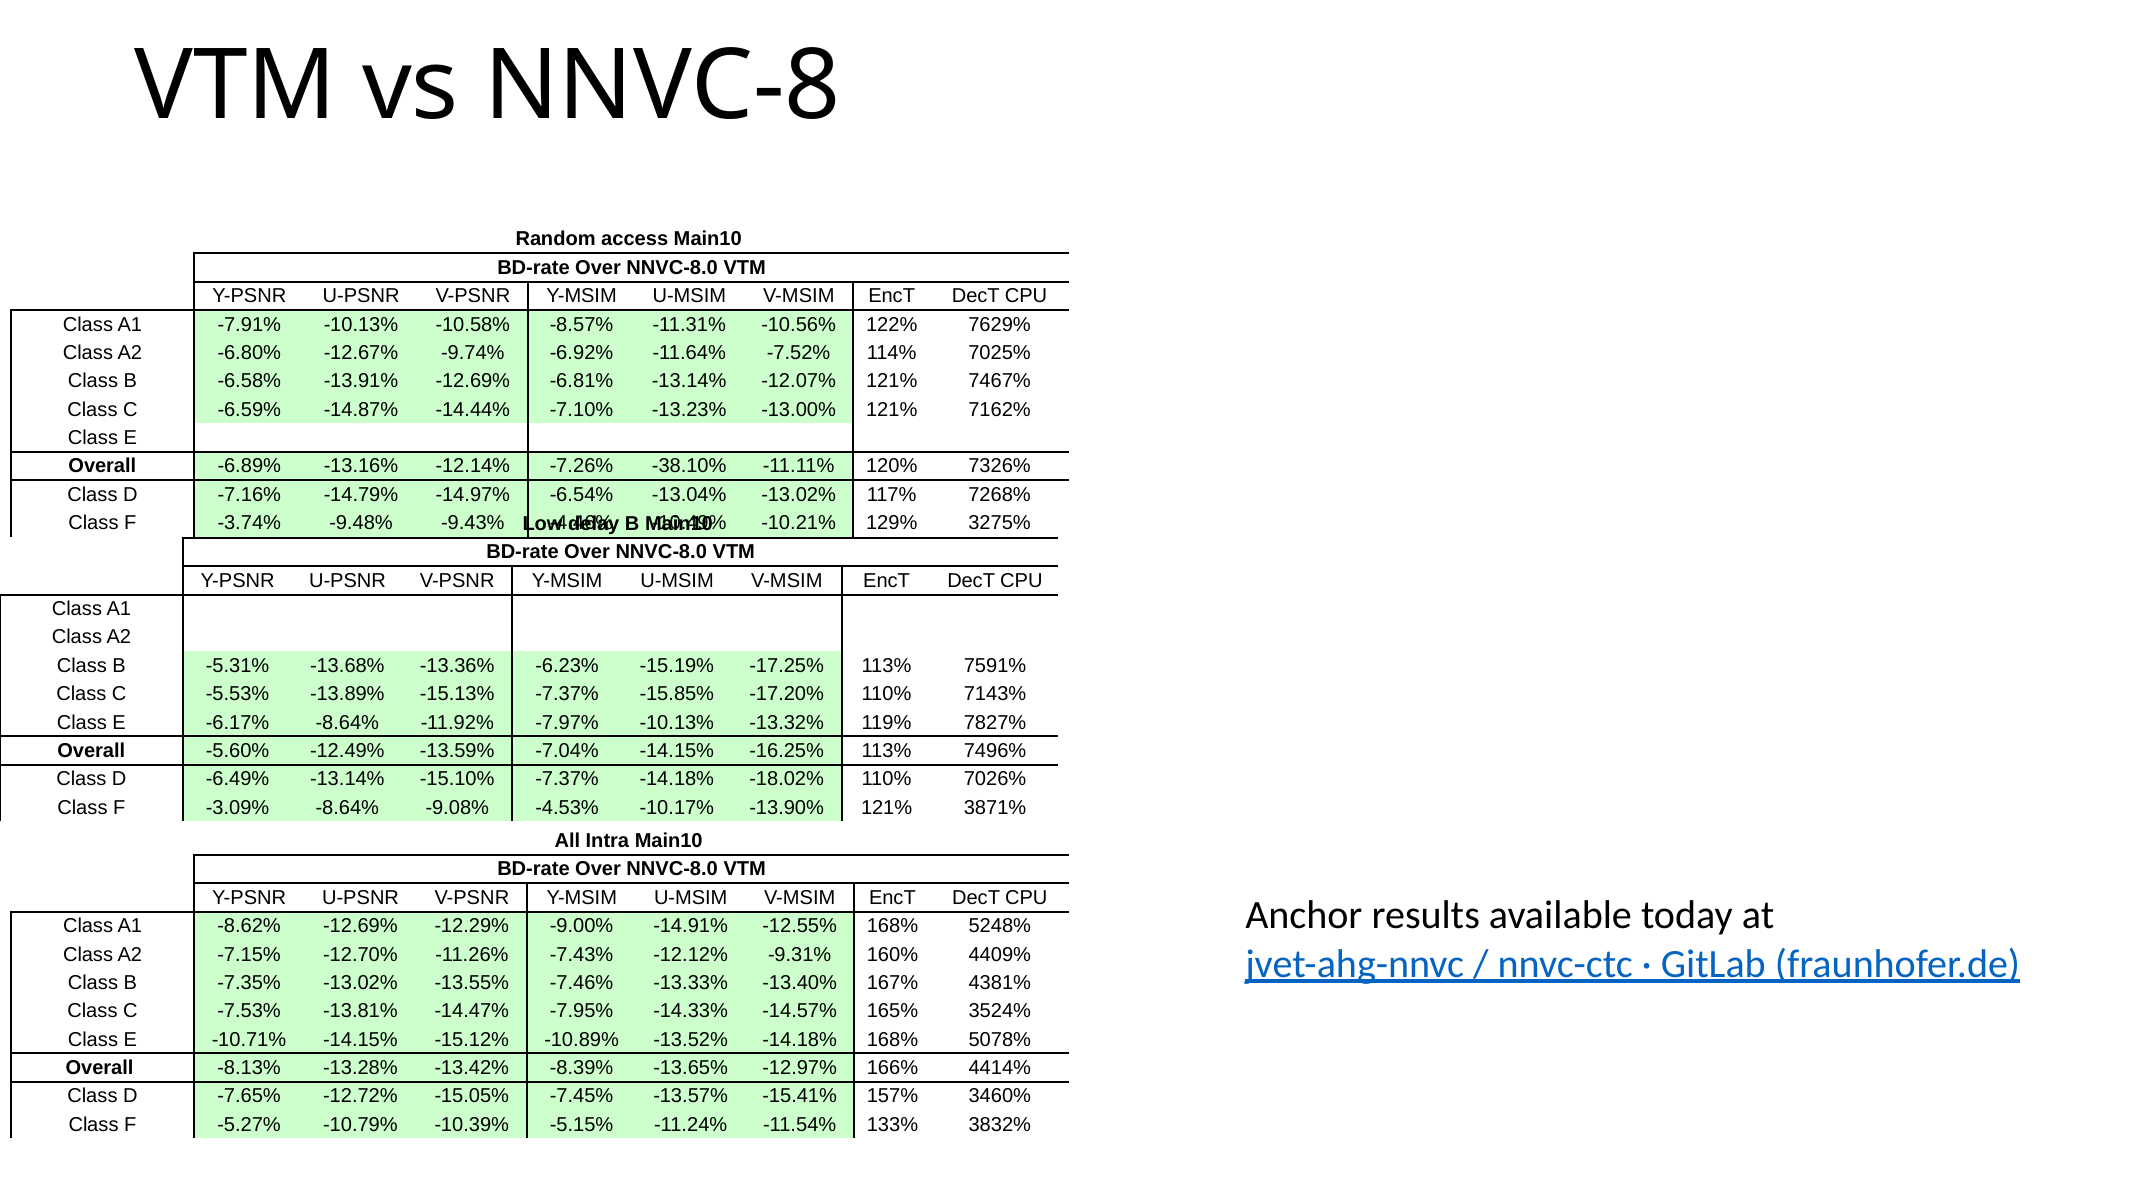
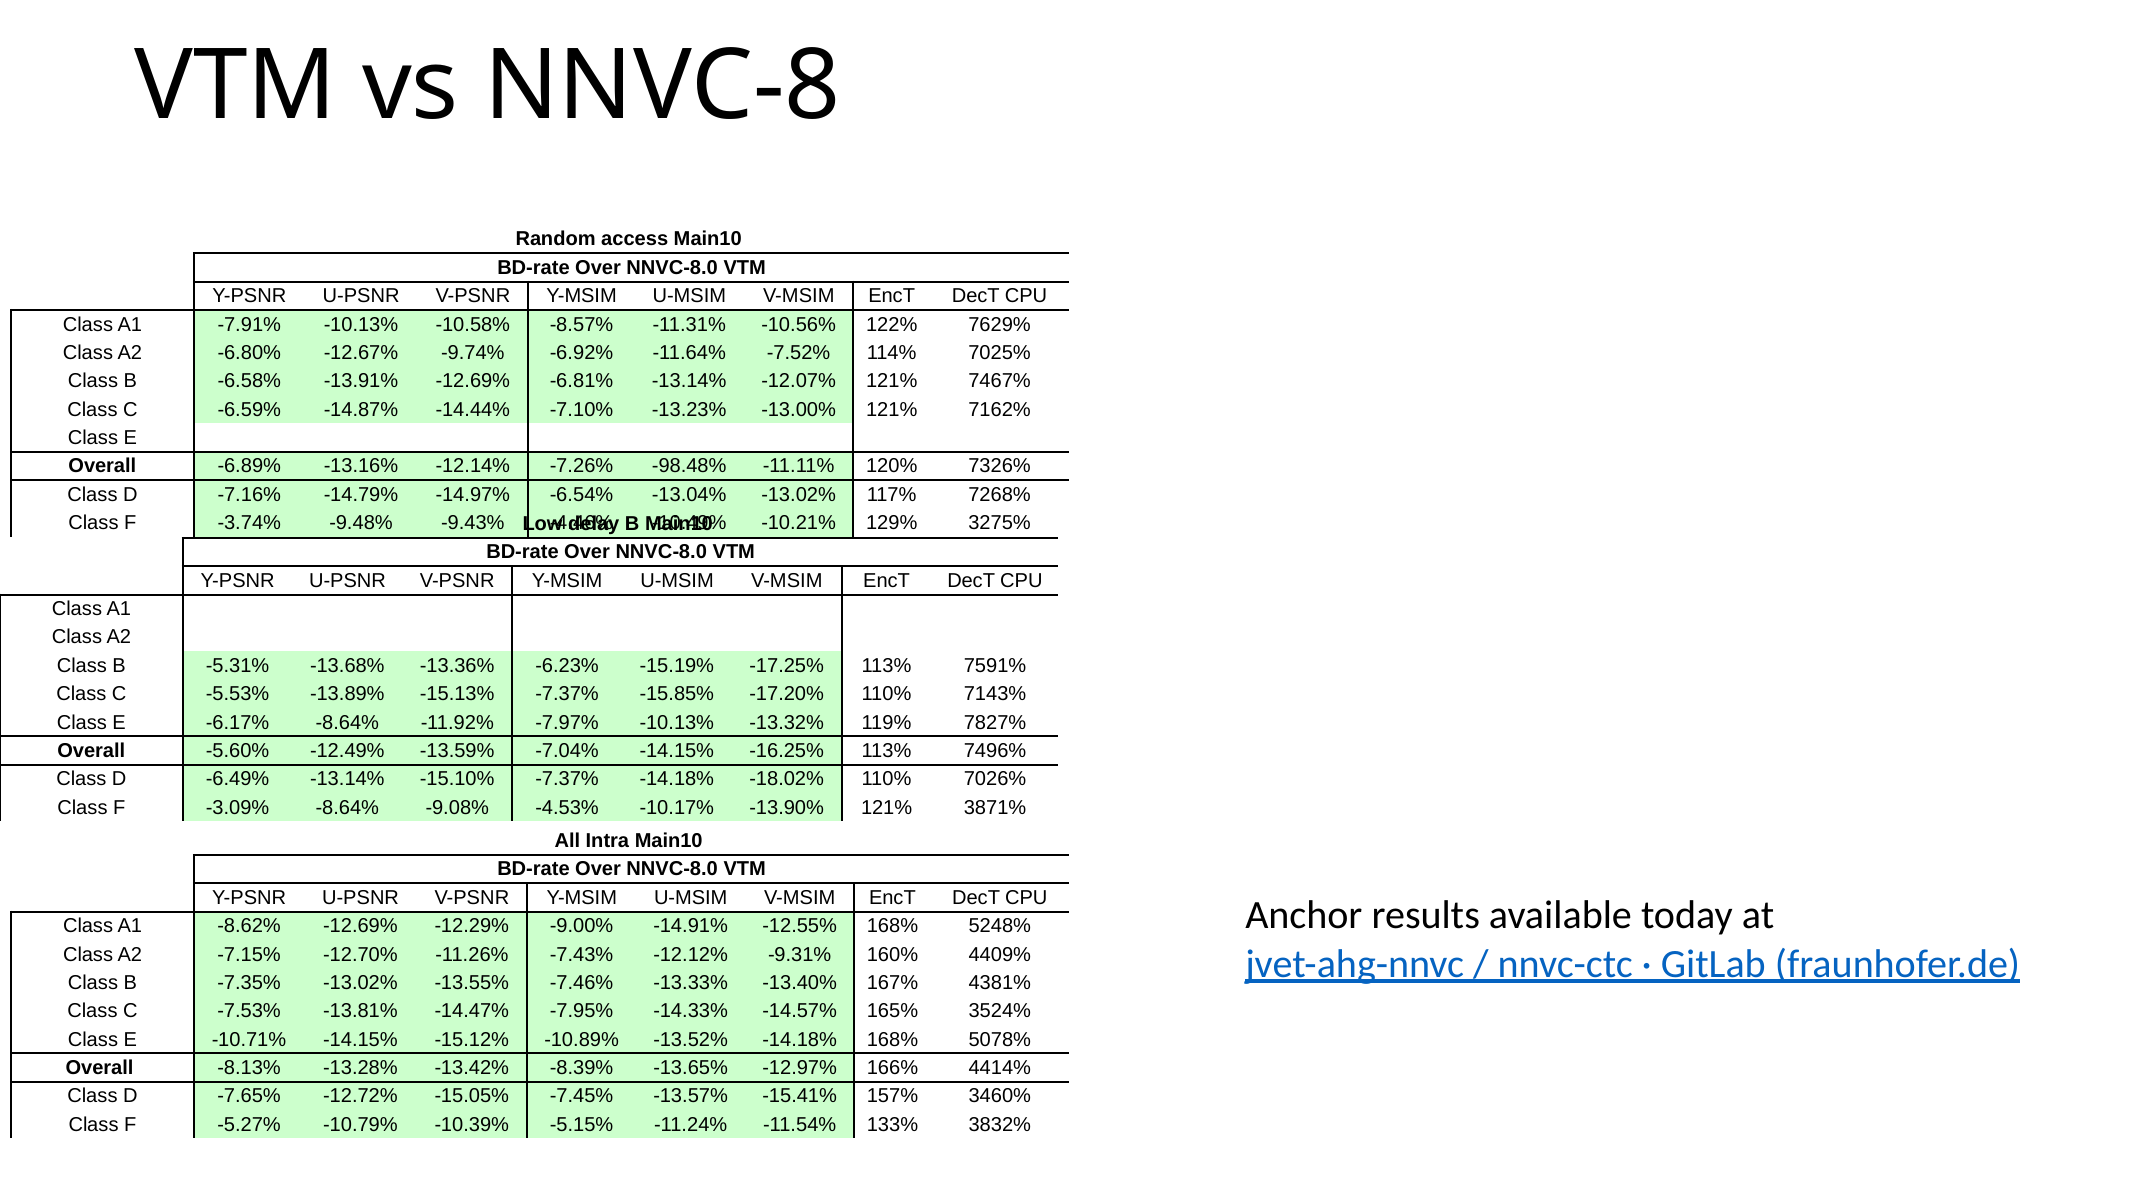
-38.10%: -38.10% -> -98.48% (689, 466)
